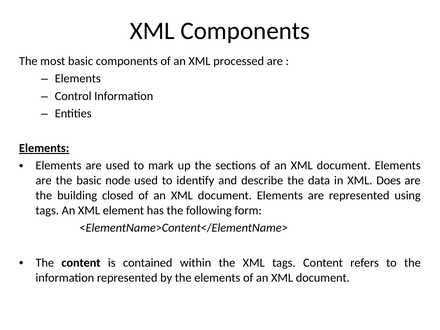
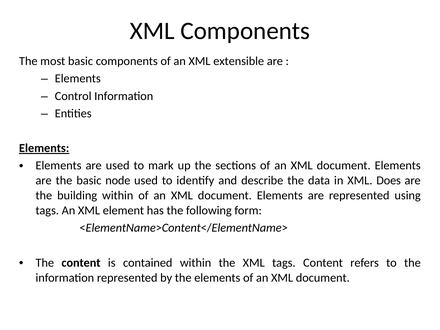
processed: processed -> extensible (239, 61)
building closed: closed -> within (118, 196)
